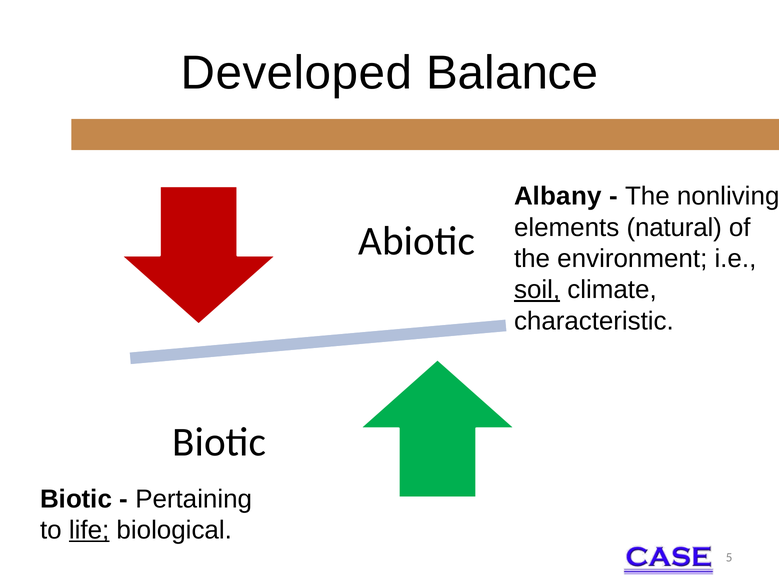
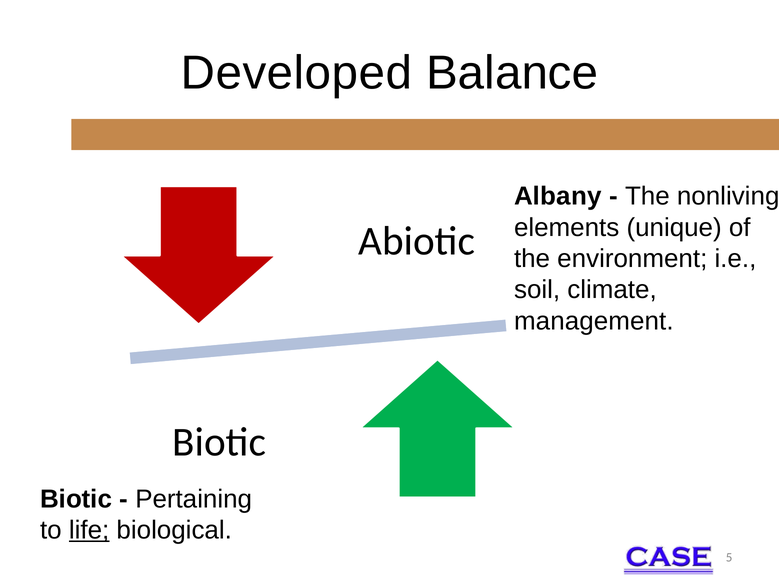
natural: natural -> unique (674, 228)
soil underline: present -> none (537, 290)
characteristic: characteristic -> management (594, 321)
